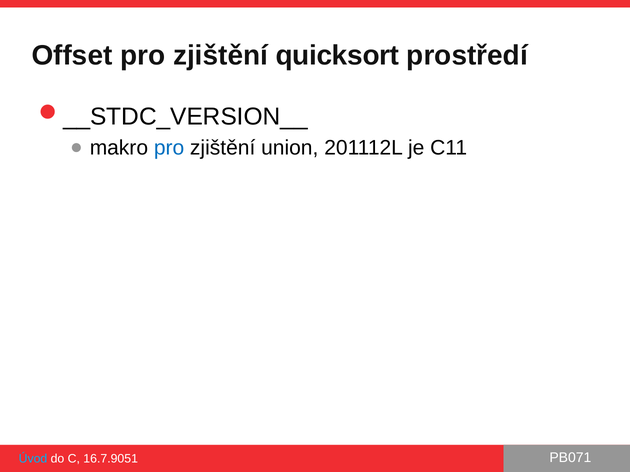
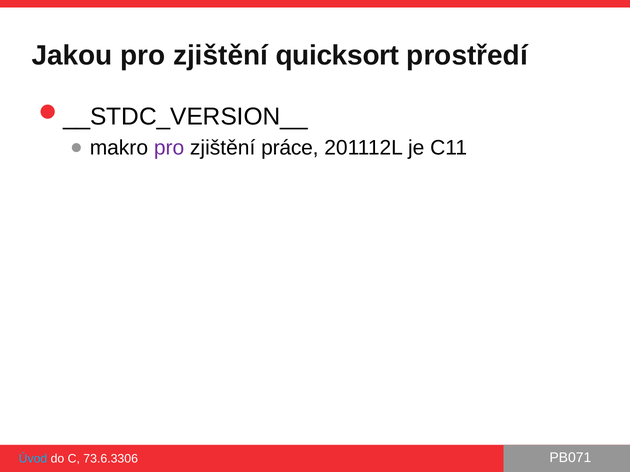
Offset: Offset -> Jakou (72, 56)
pro colour: blue -> purple (169, 148)
union: union -> práce (290, 148)
16.7.9051: 16.7.9051 -> 73.6.3306 (111, 459)
